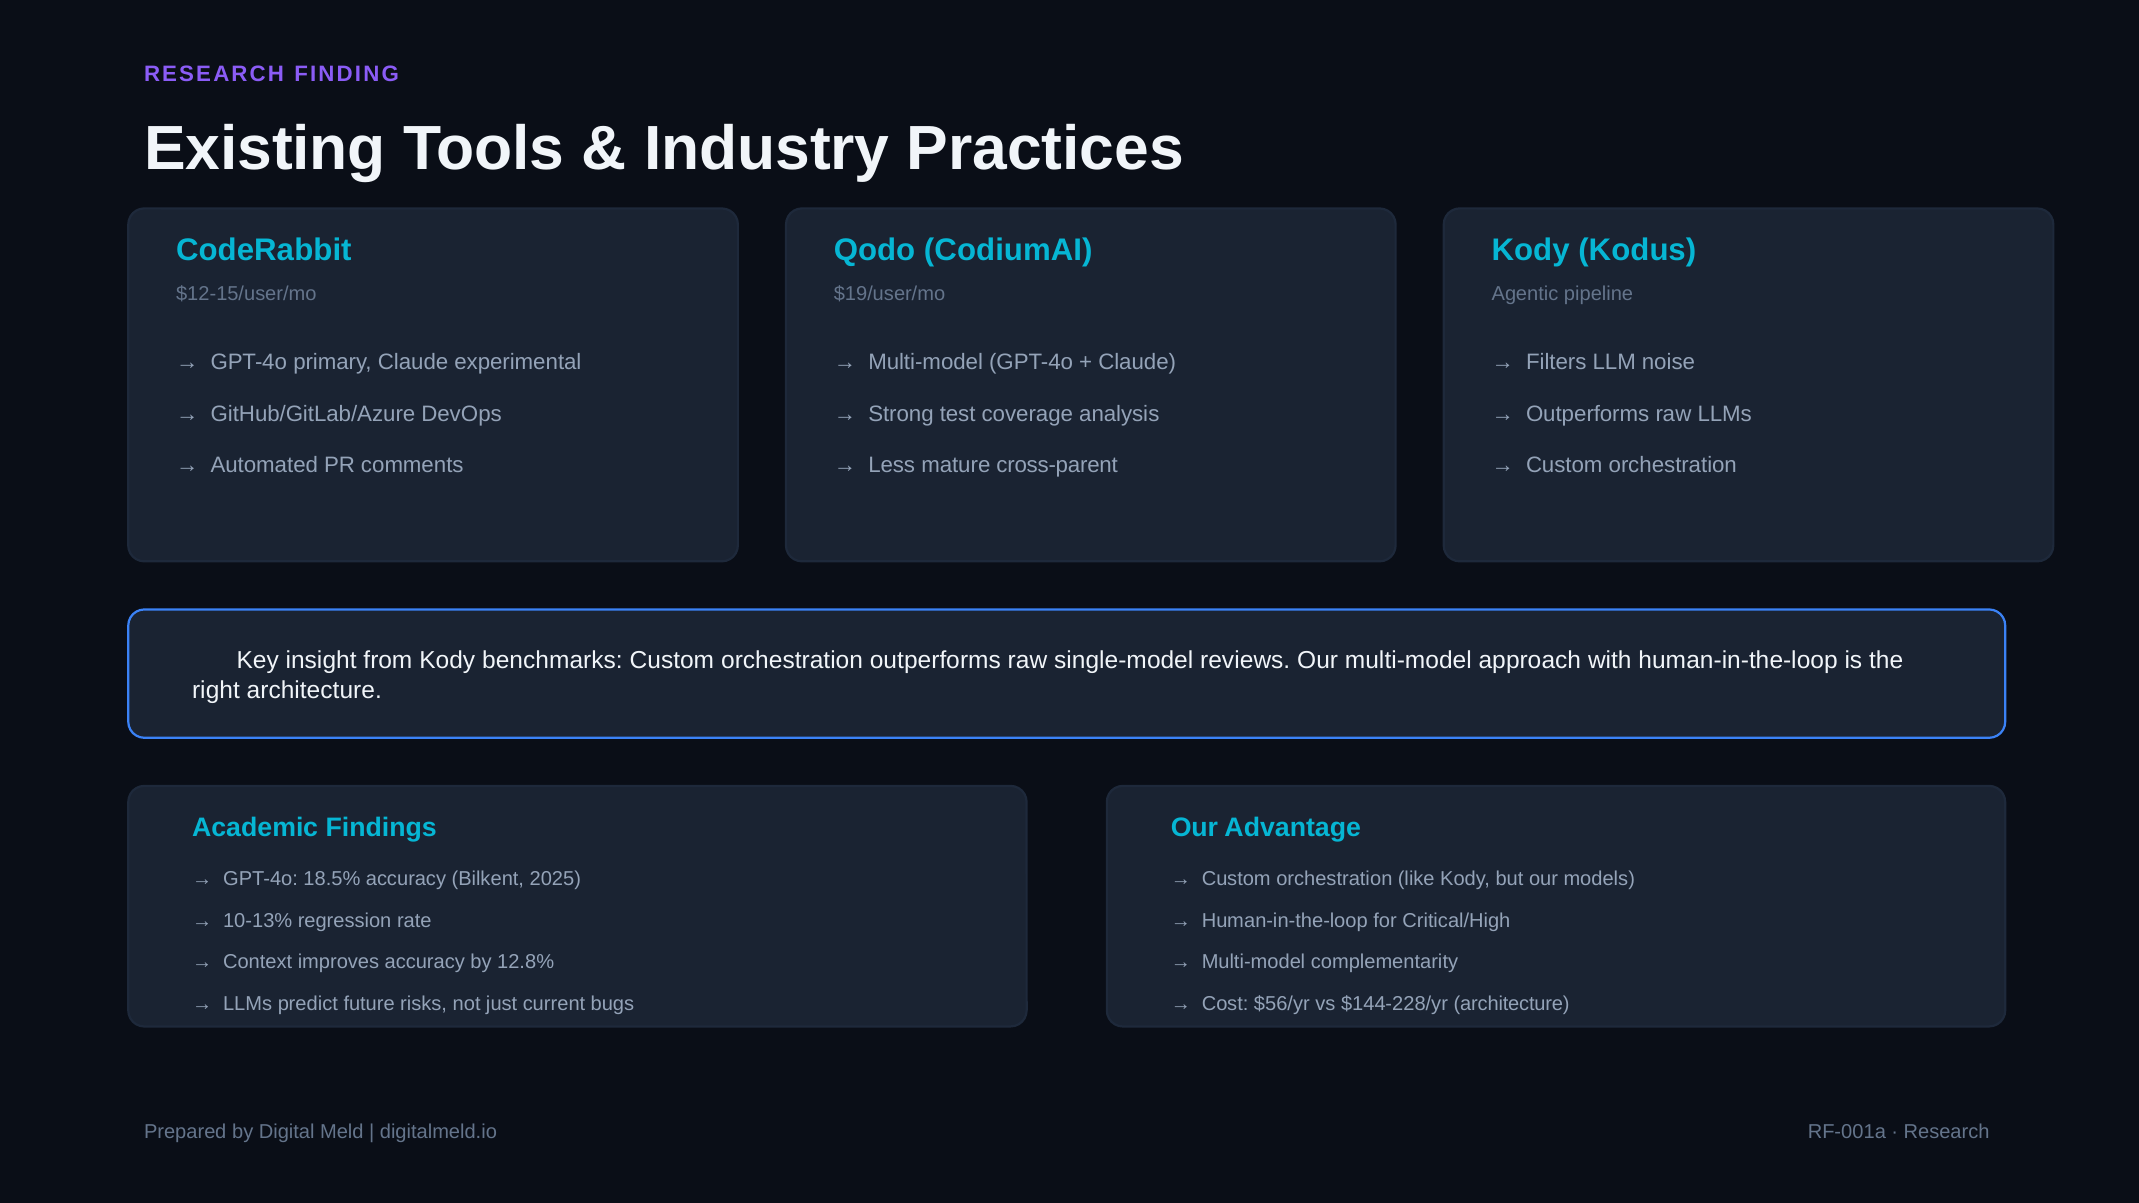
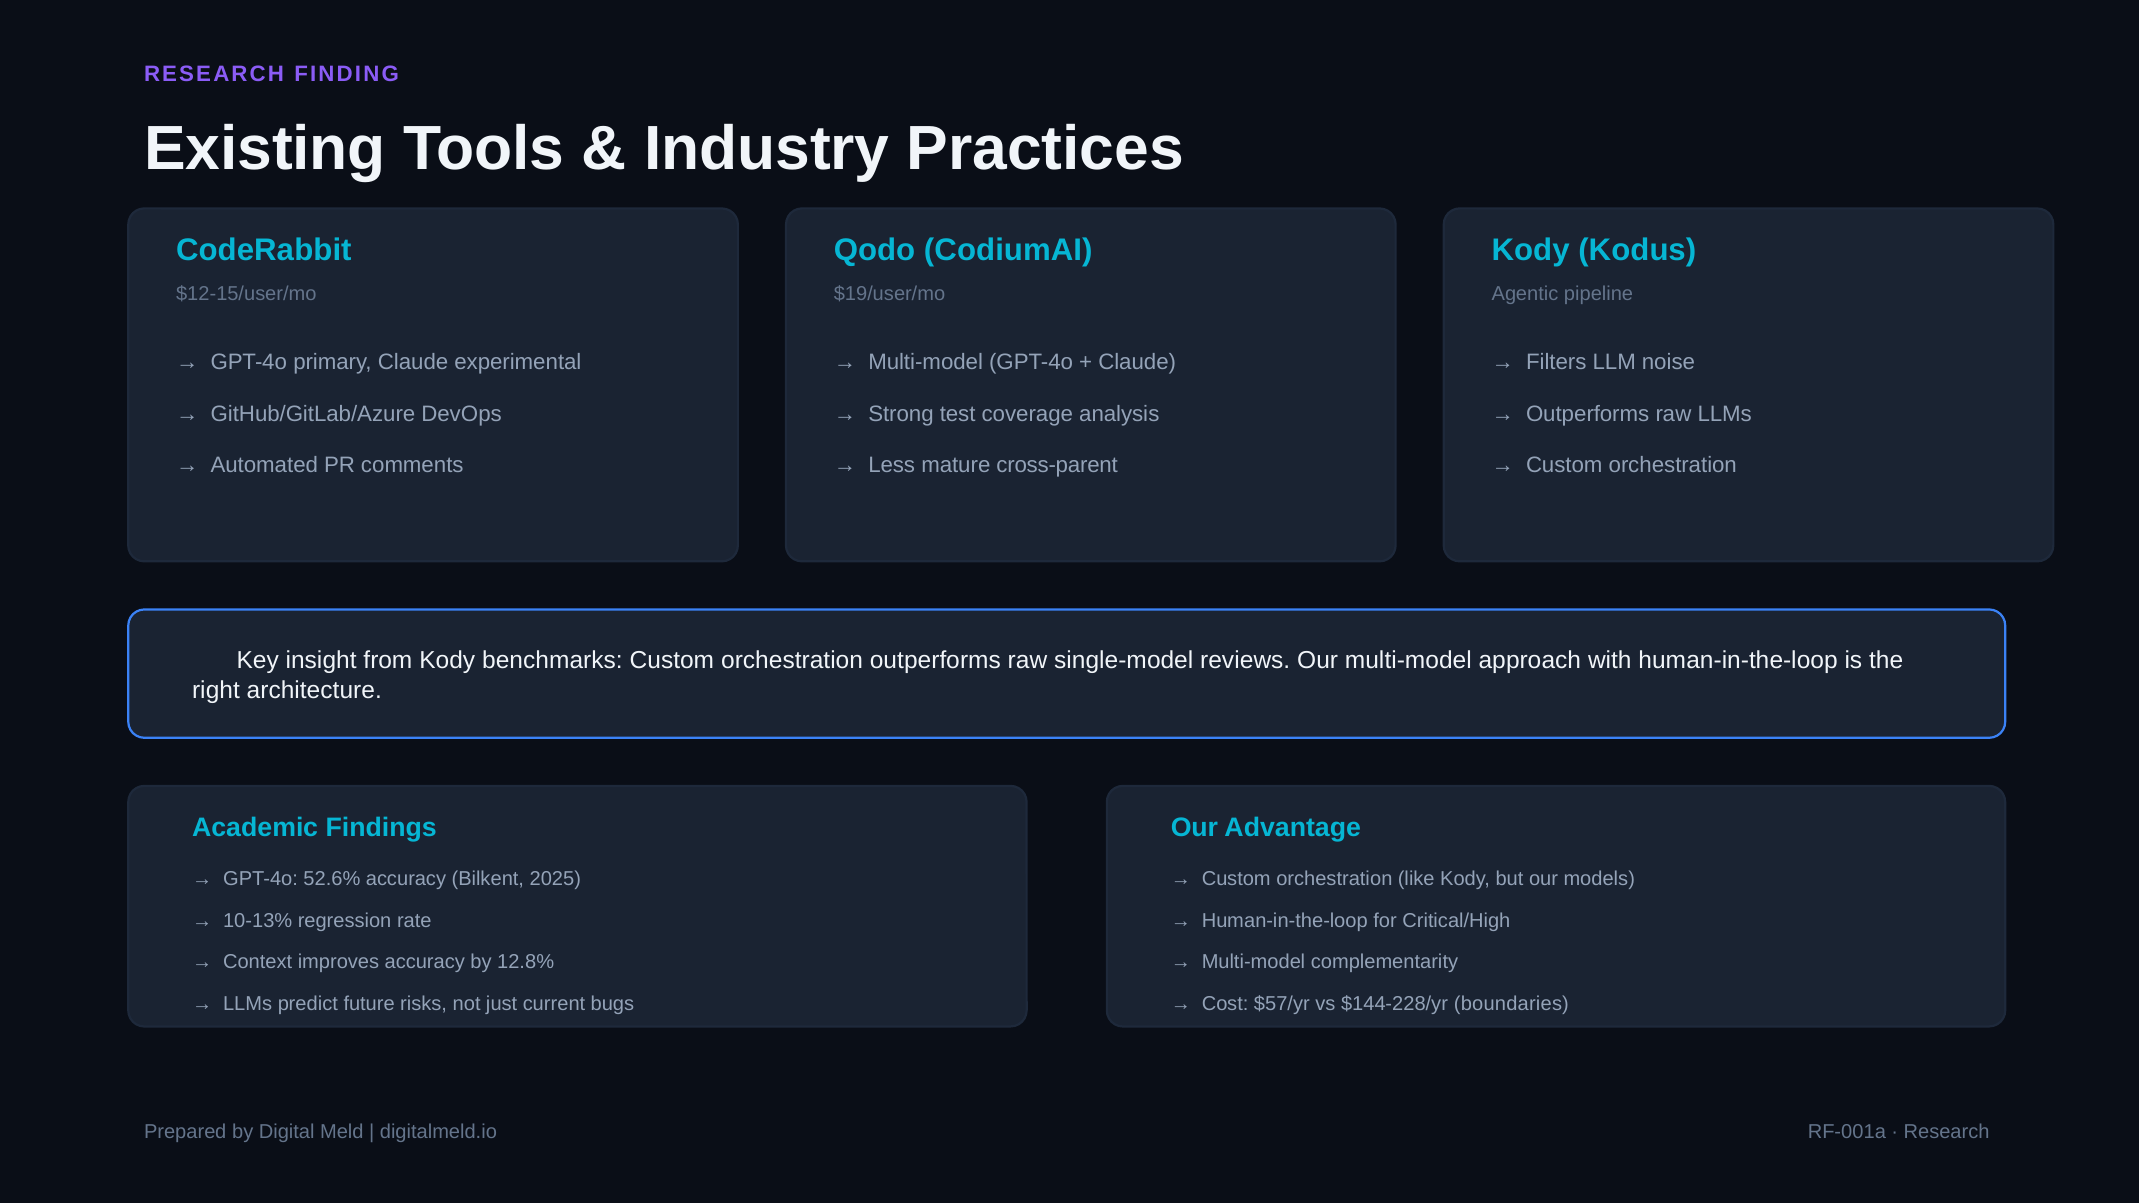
18.5%: 18.5% -> 52.6% (332, 879)
$56/yr: $56/yr -> $57/yr (1282, 1004)
$144-228/yr architecture: architecture -> boundaries (1511, 1004)
